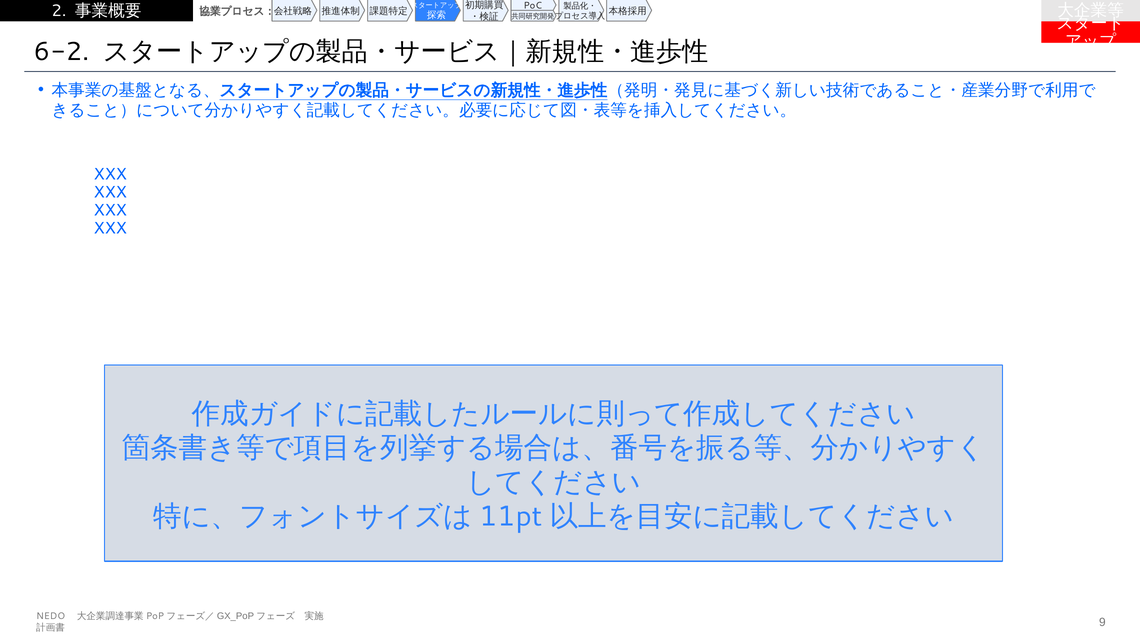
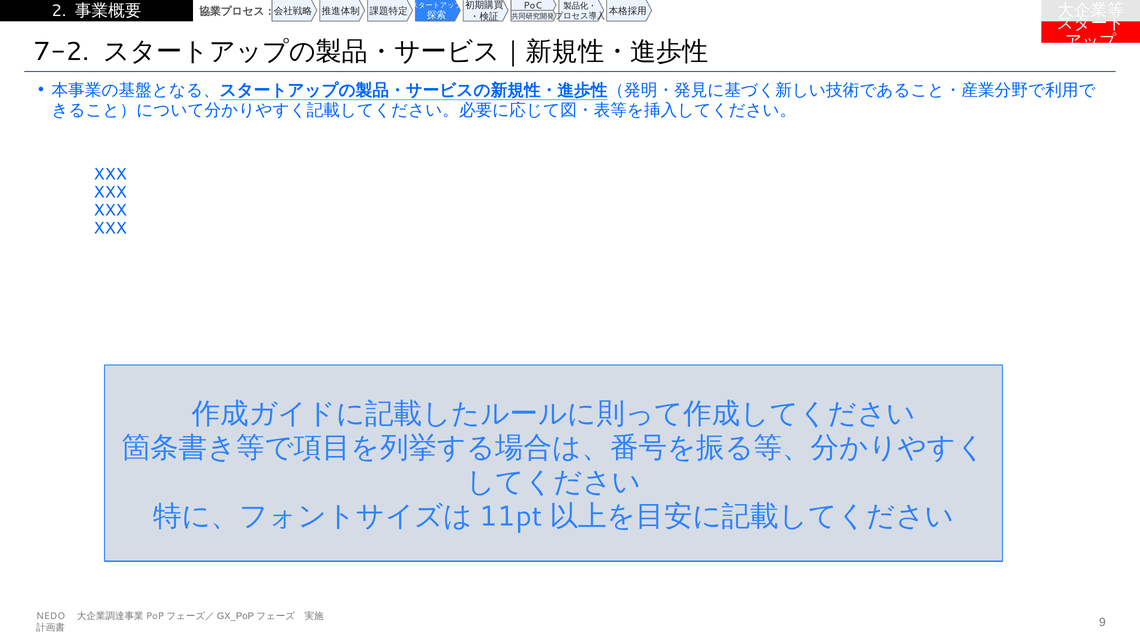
6-2: 6-2 -> 7-2 (62, 51)
